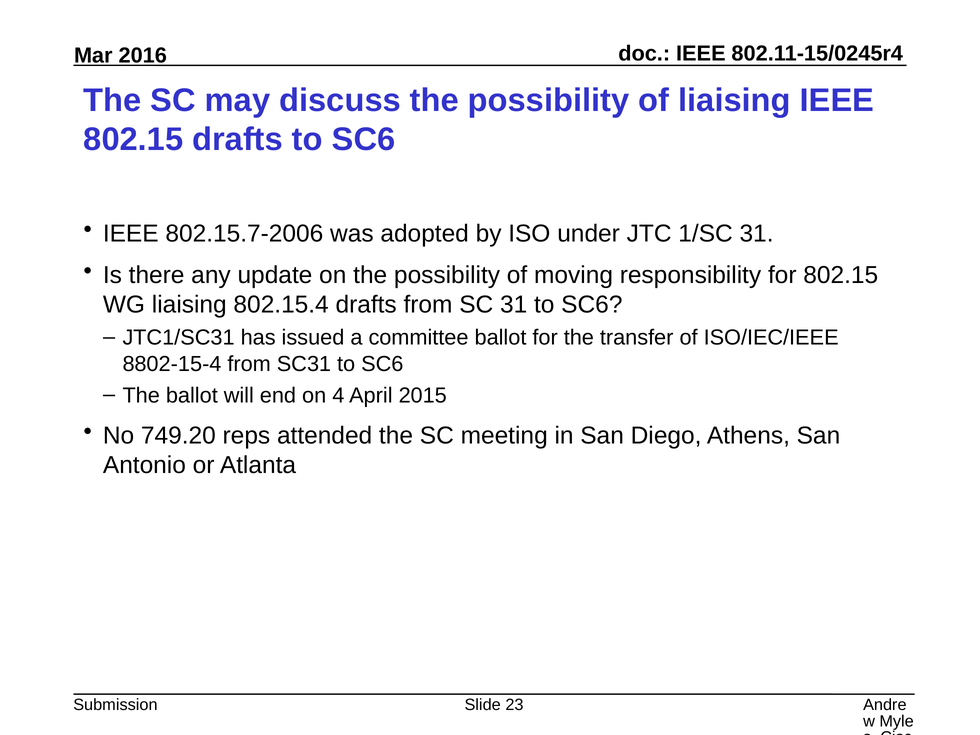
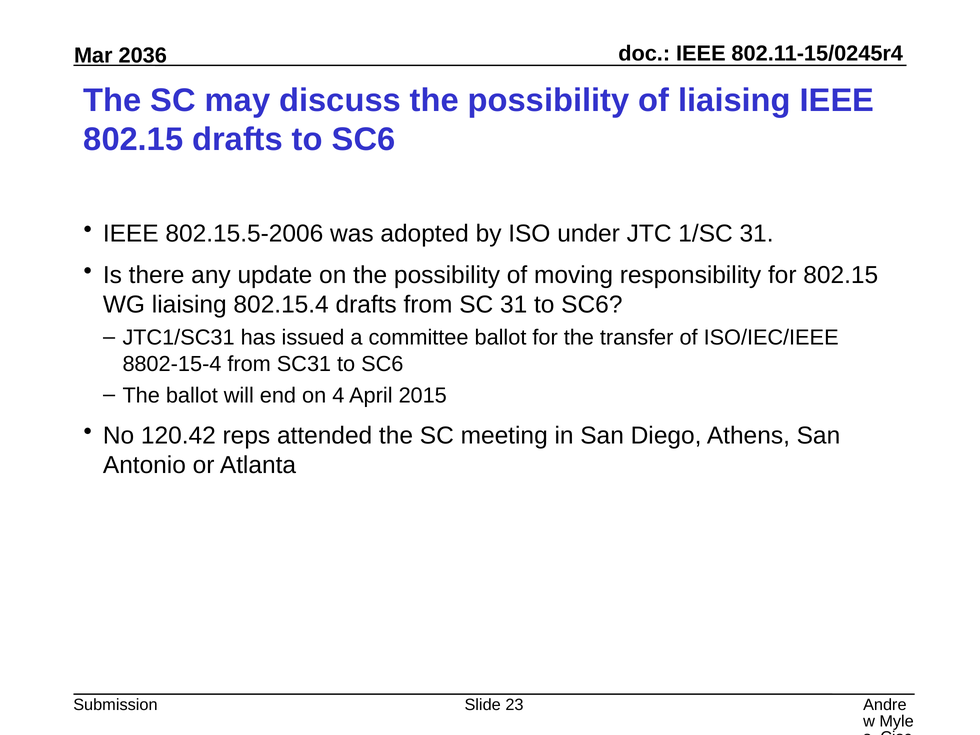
2016: 2016 -> 2036 (143, 56)
802.15.7-2006: 802.15.7-2006 -> 802.15.5-2006 (244, 234)
749.20: 749.20 -> 120.42 (178, 436)
